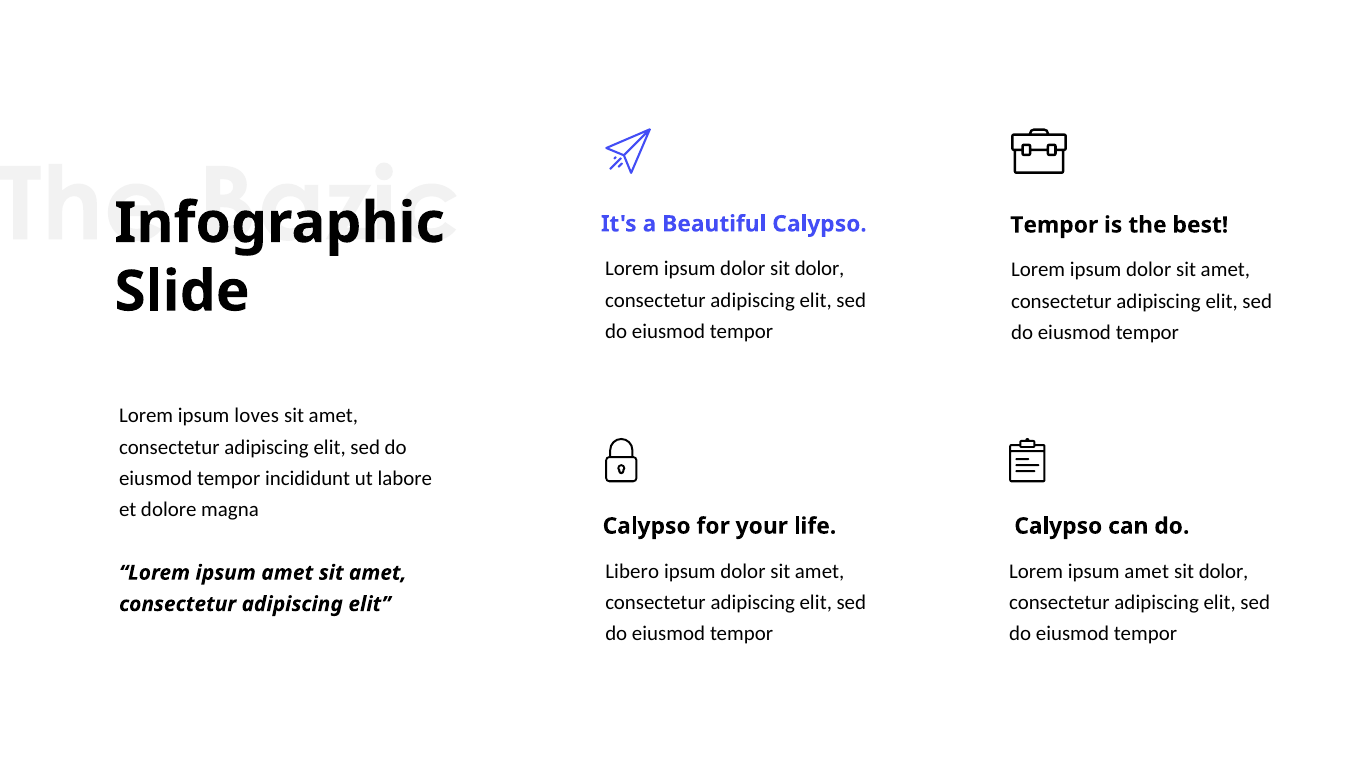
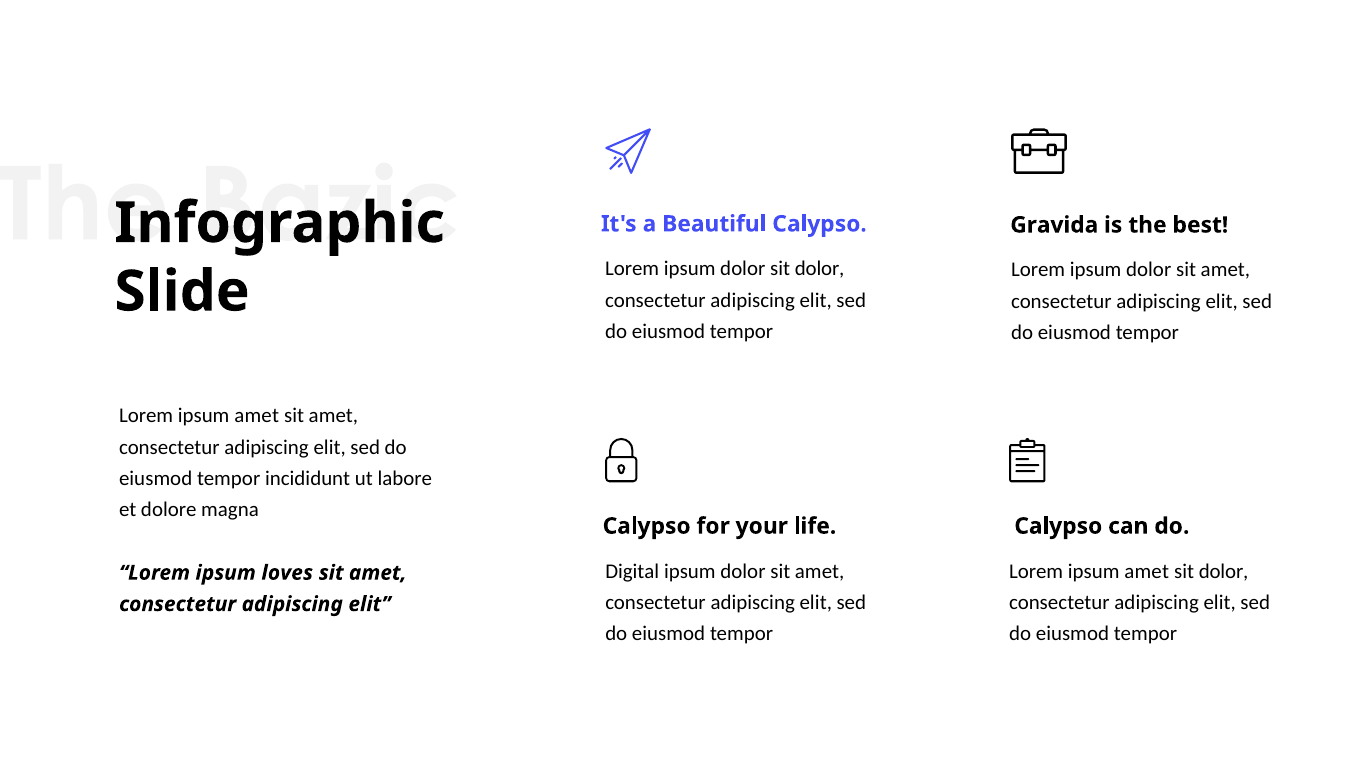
Tempor: Tempor -> Gravida (1054, 225)
loves: loves -> amet (257, 416)
Libero: Libero -> Digital (632, 571)
amet: amet -> loves (287, 572)
